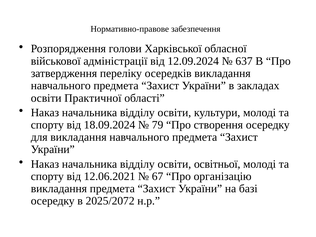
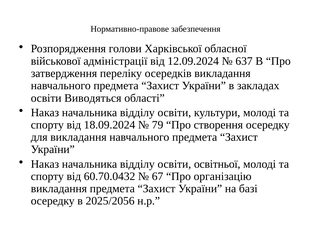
Практичної: Практичної -> Виводяться (93, 98)
12.06.2021: 12.06.2021 -> 60.70.0432 (110, 176)
2025/2072: 2025/2072 -> 2025/2056 (110, 201)
